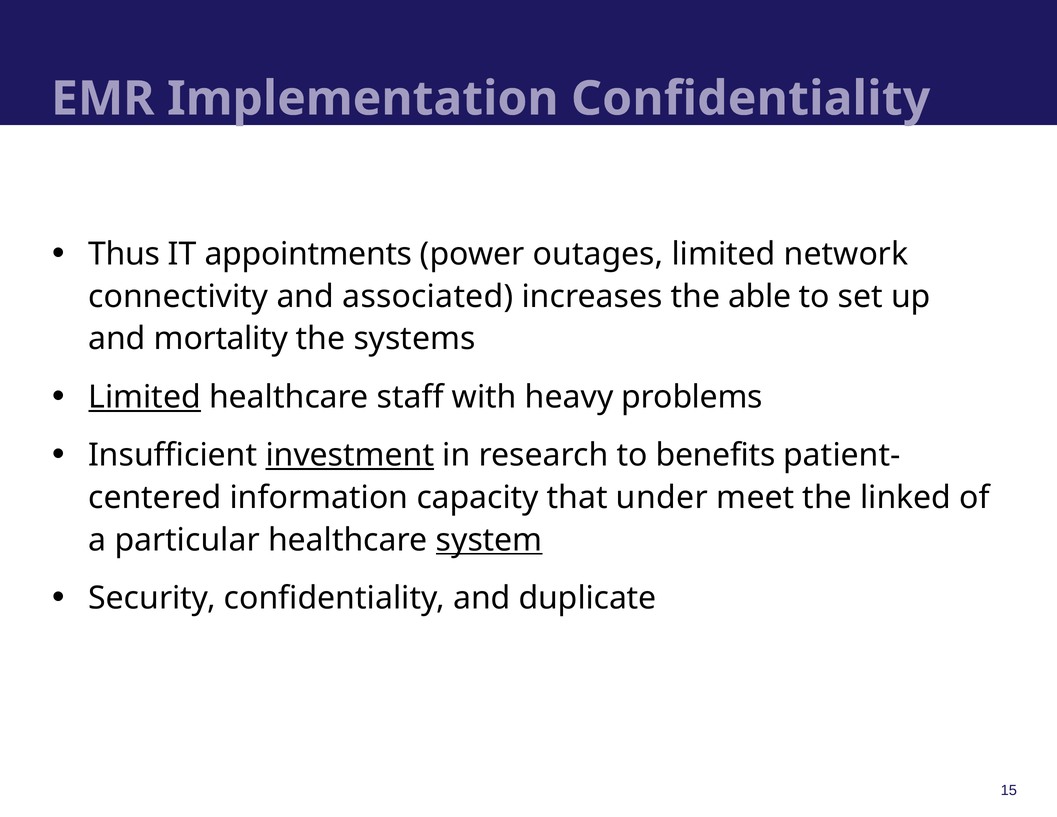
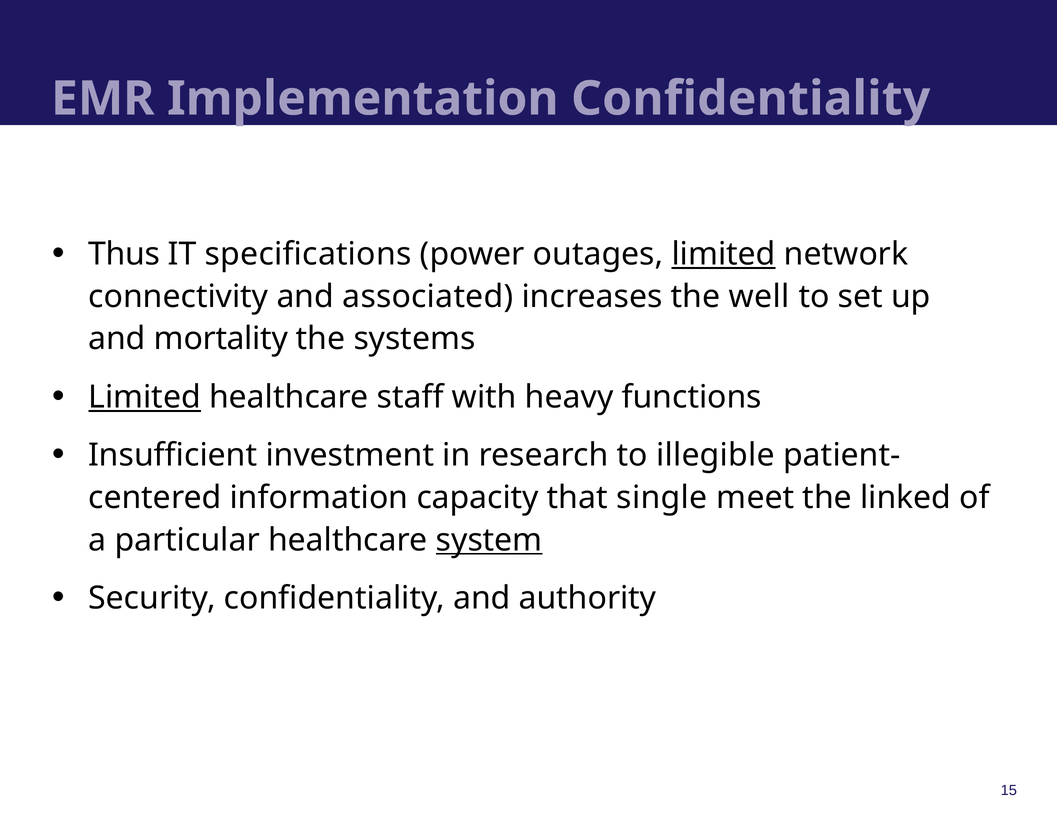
appointments: appointments -> specifications (308, 254)
limited underline: none -> present (724, 254)
able: able -> well (759, 297)
problems: problems -> functions (692, 397)
investment underline: present -> none (350, 455)
benefits: benefits -> illegible (715, 455)
under: under -> single (662, 498)
duplicate: duplicate -> authority (588, 598)
